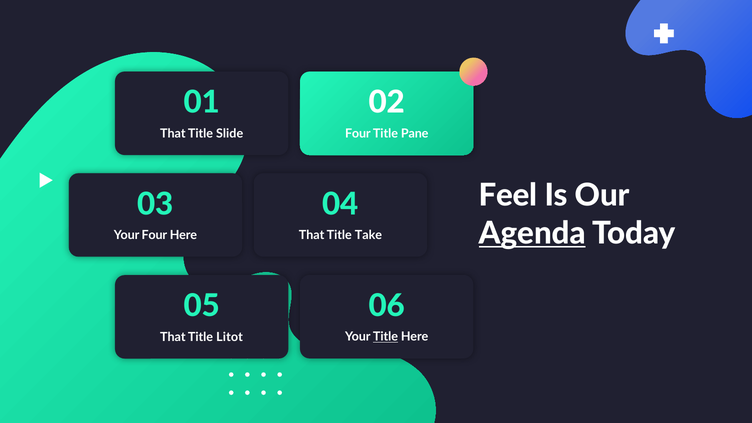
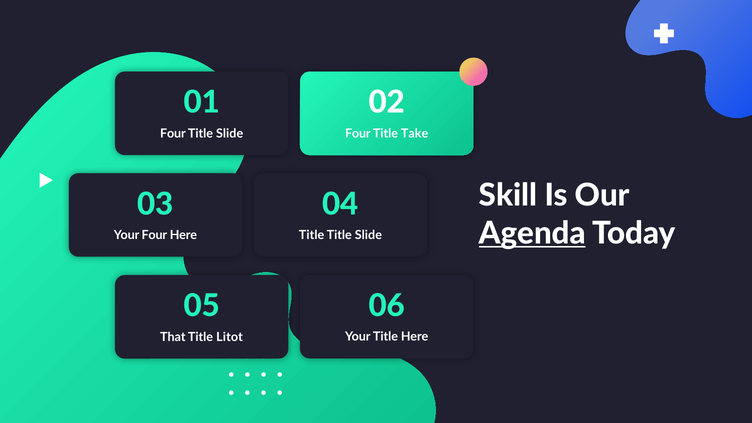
That: That -> Four (173, 134)
Pane: Pane -> Take (415, 134)
Feel: Feel -> Skill (508, 196)
That: That -> Title (312, 235)
Take: Take -> Slide (368, 235)
Title underline: present -> none (385, 337)
